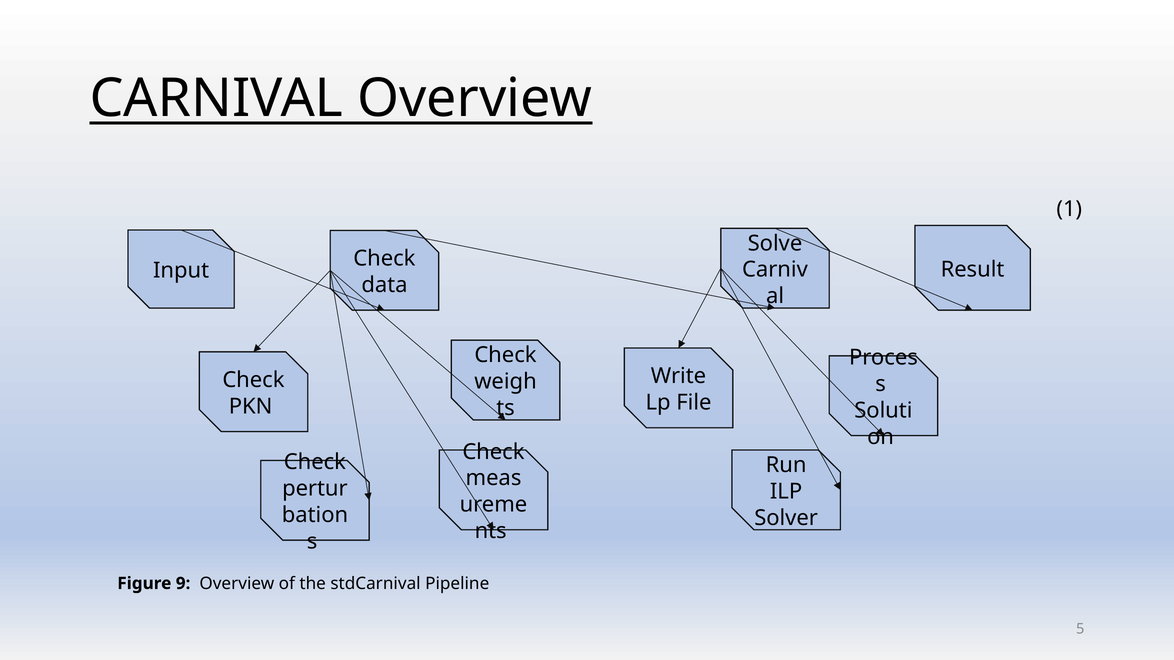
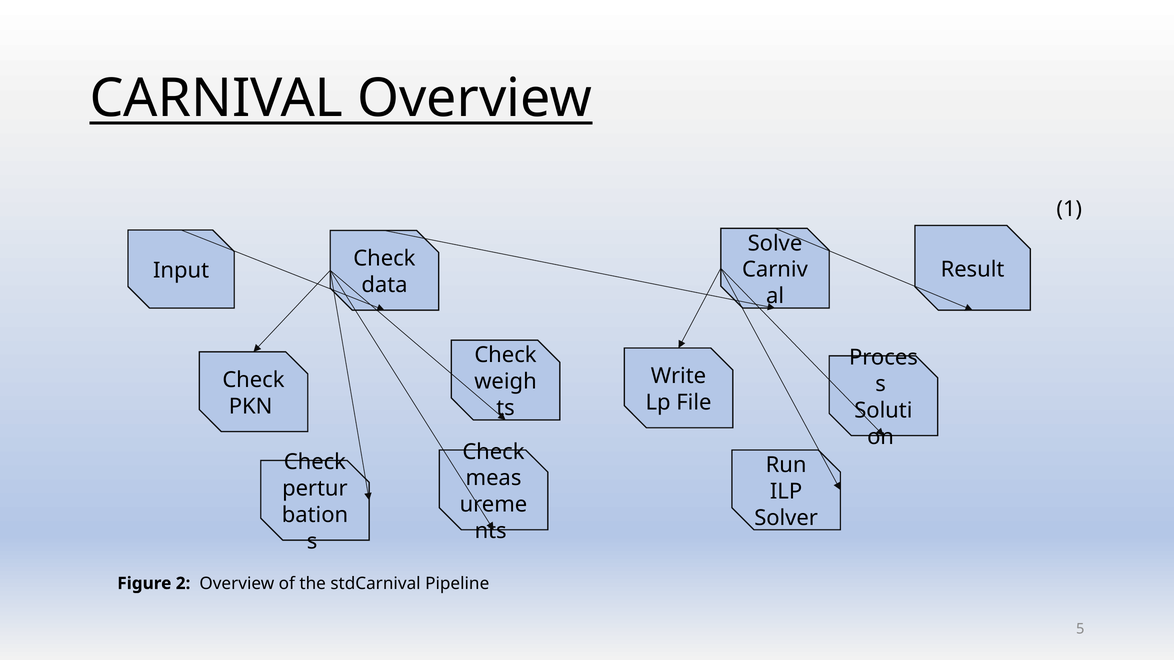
9: 9 -> 2 (183, 584)
